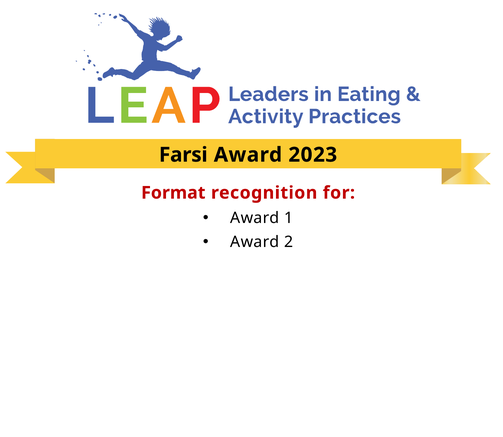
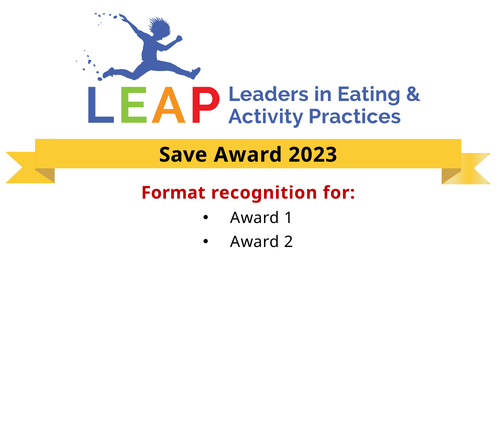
Farsi: Farsi -> Save (183, 155)
